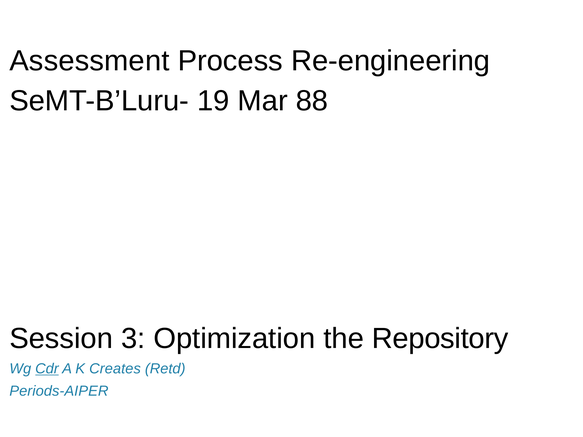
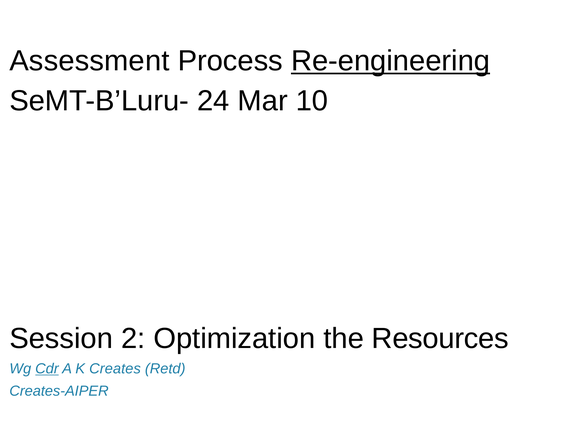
Re-engineering underline: none -> present (391, 61)
19: 19 -> 24 (213, 101)
88: 88 -> 10 (312, 101)
3: 3 -> 2 (133, 339)
Repository: Repository -> Resources (440, 339)
Periods-AIPER: Periods-AIPER -> Creates-AIPER (59, 391)
